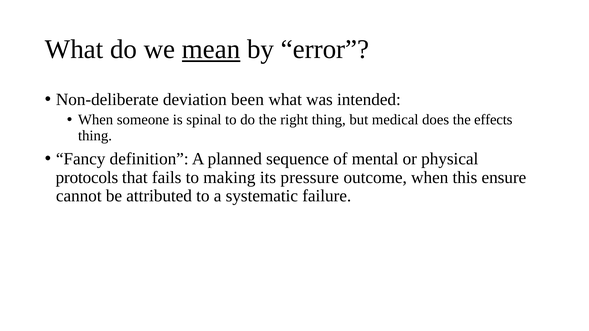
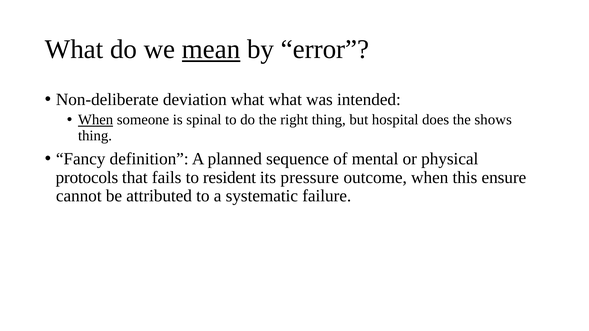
deviation been: been -> what (248, 100)
When underline: none -> present (96, 120)
medical: medical -> hospital (395, 120)
effects: effects -> shows (493, 120)
making: making -> resident (230, 178)
